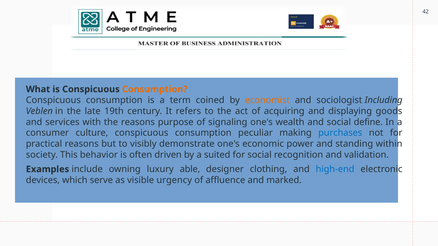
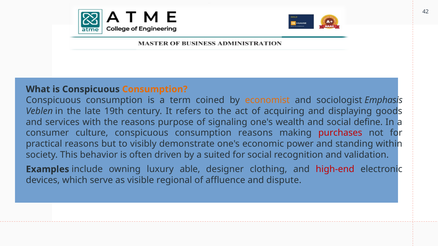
Including: Including -> Emphasis (384, 100)
consumption peculiar: peculiar -> reasons (255, 133)
purchases colour: blue -> red (340, 133)
high-end colour: blue -> red (335, 169)
urgency: urgency -> regional (174, 180)
marked: marked -> dispute (284, 180)
